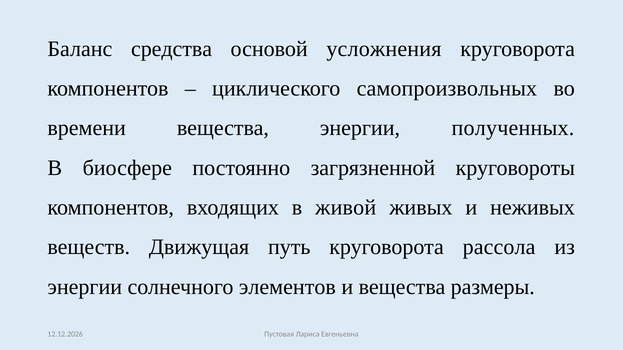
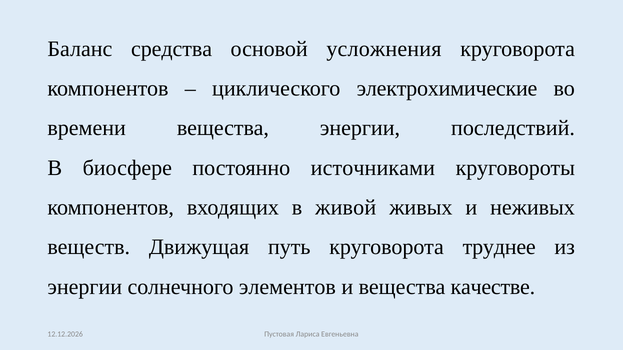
самопроизвольных: самопроизвольных -> электрохимические (447, 89)
полученных: полученных -> последствий (513, 128)
загрязненной: загрязненной -> источниками (373, 168)
рассола: рассола -> труднее (499, 247)
размеры: размеры -> качестве (493, 287)
